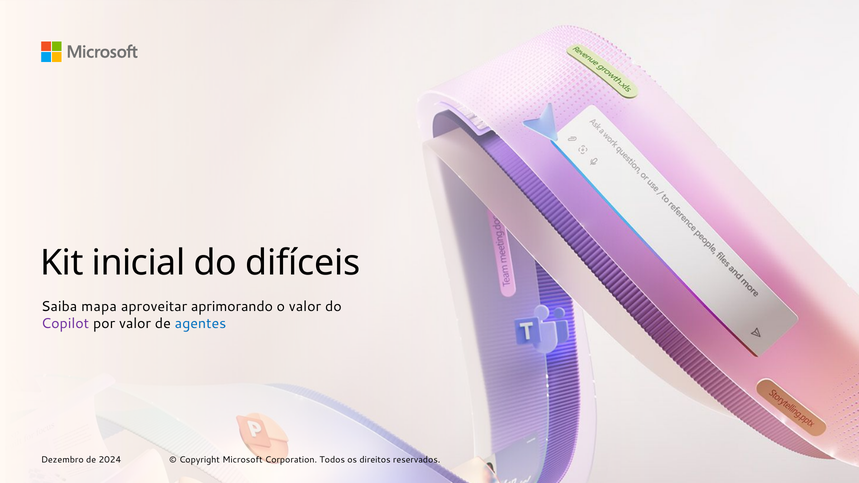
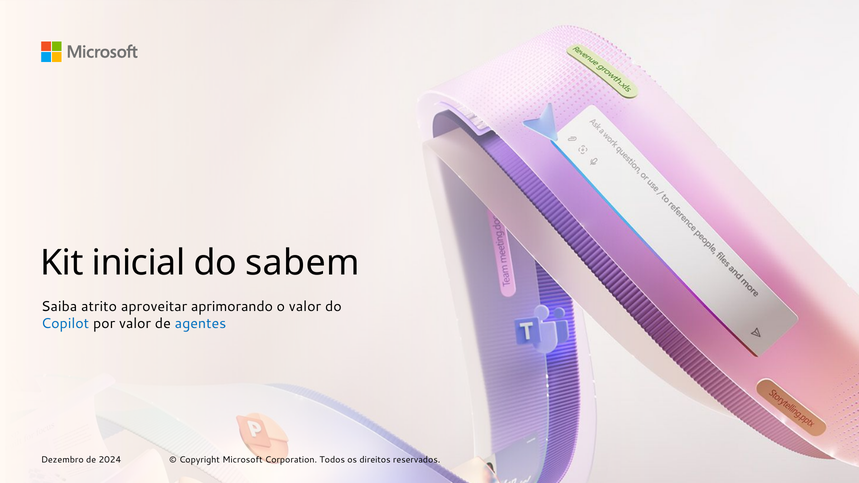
difíceis: difíceis -> sabem (303, 263)
mapa: mapa -> atrito (99, 307)
Copilot colour: purple -> blue (65, 324)
